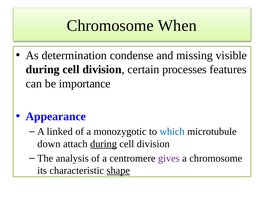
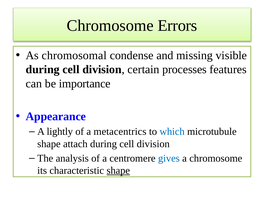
When: When -> Errors (177, 26)
determination: determination -> chromosomal (74, 55)
linked: linked -> lightly (60, 132)
monozygotic: monozygotic -> metacentrics (120, 132)
down: down -> shape (49, 144)
during underline: present -> none (104, 144)
gives colour: purple -> blue (169, 158)
